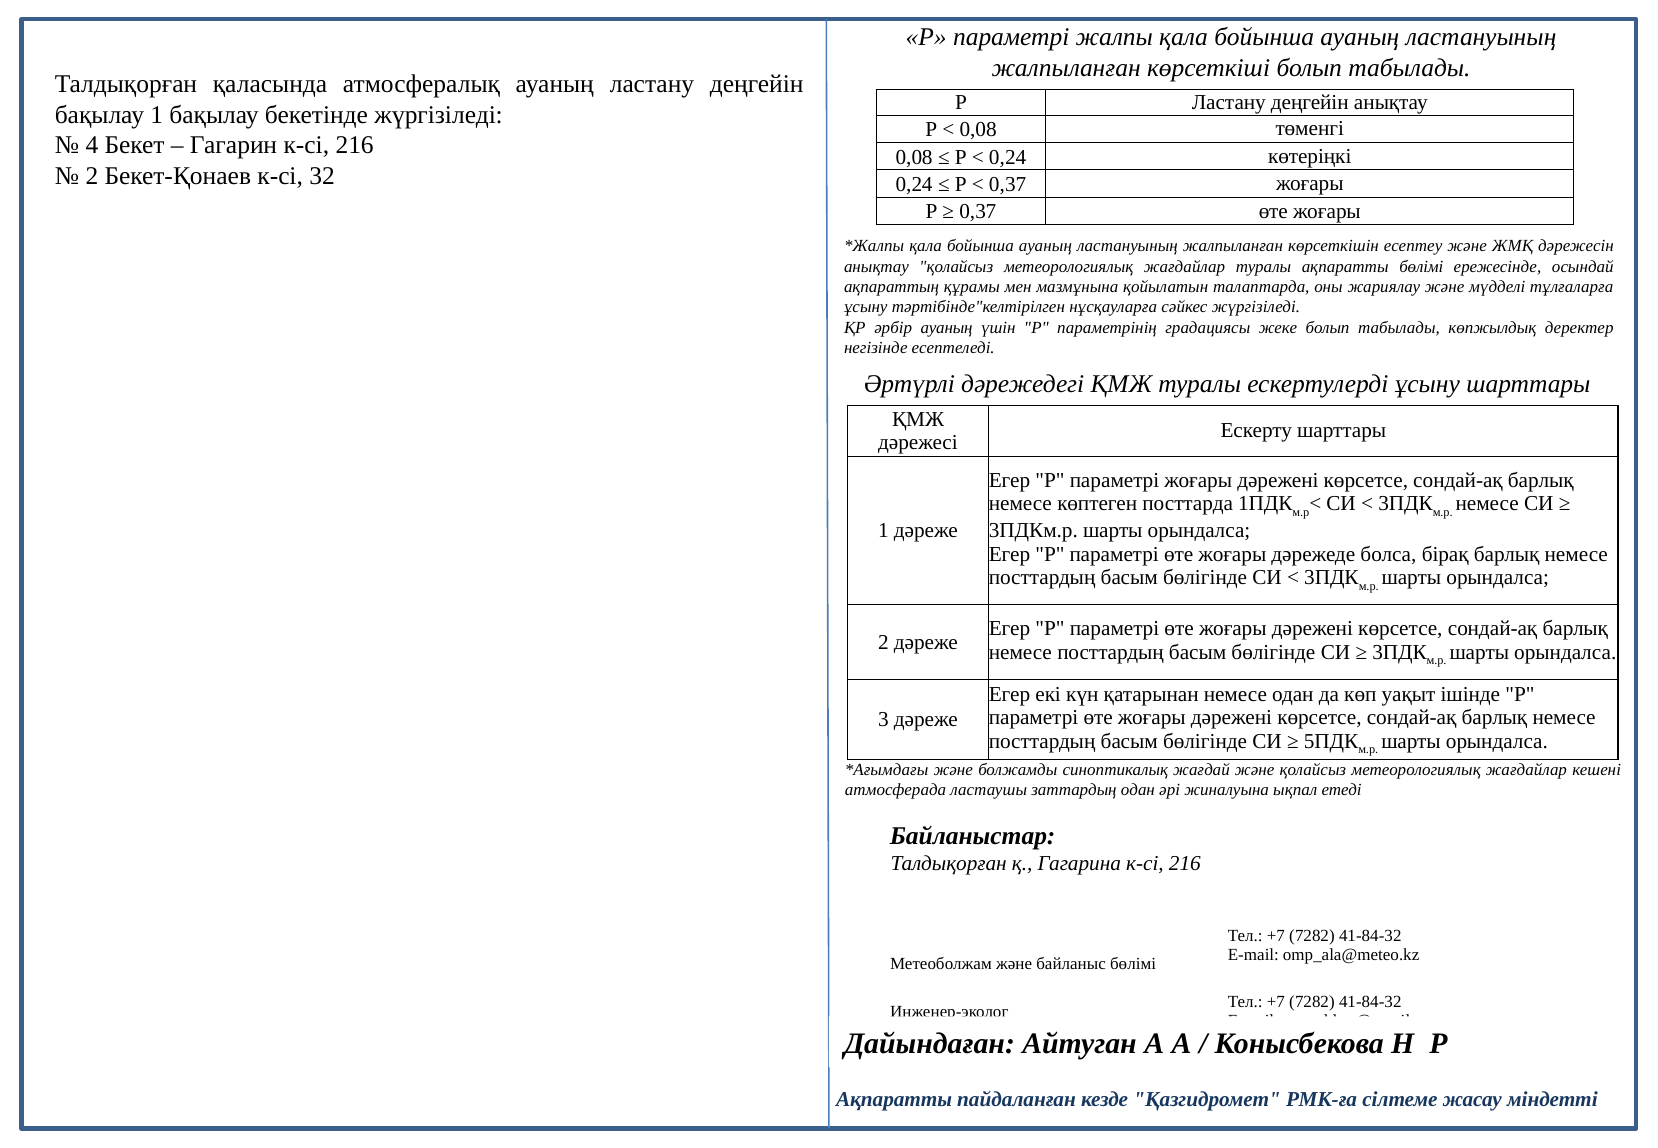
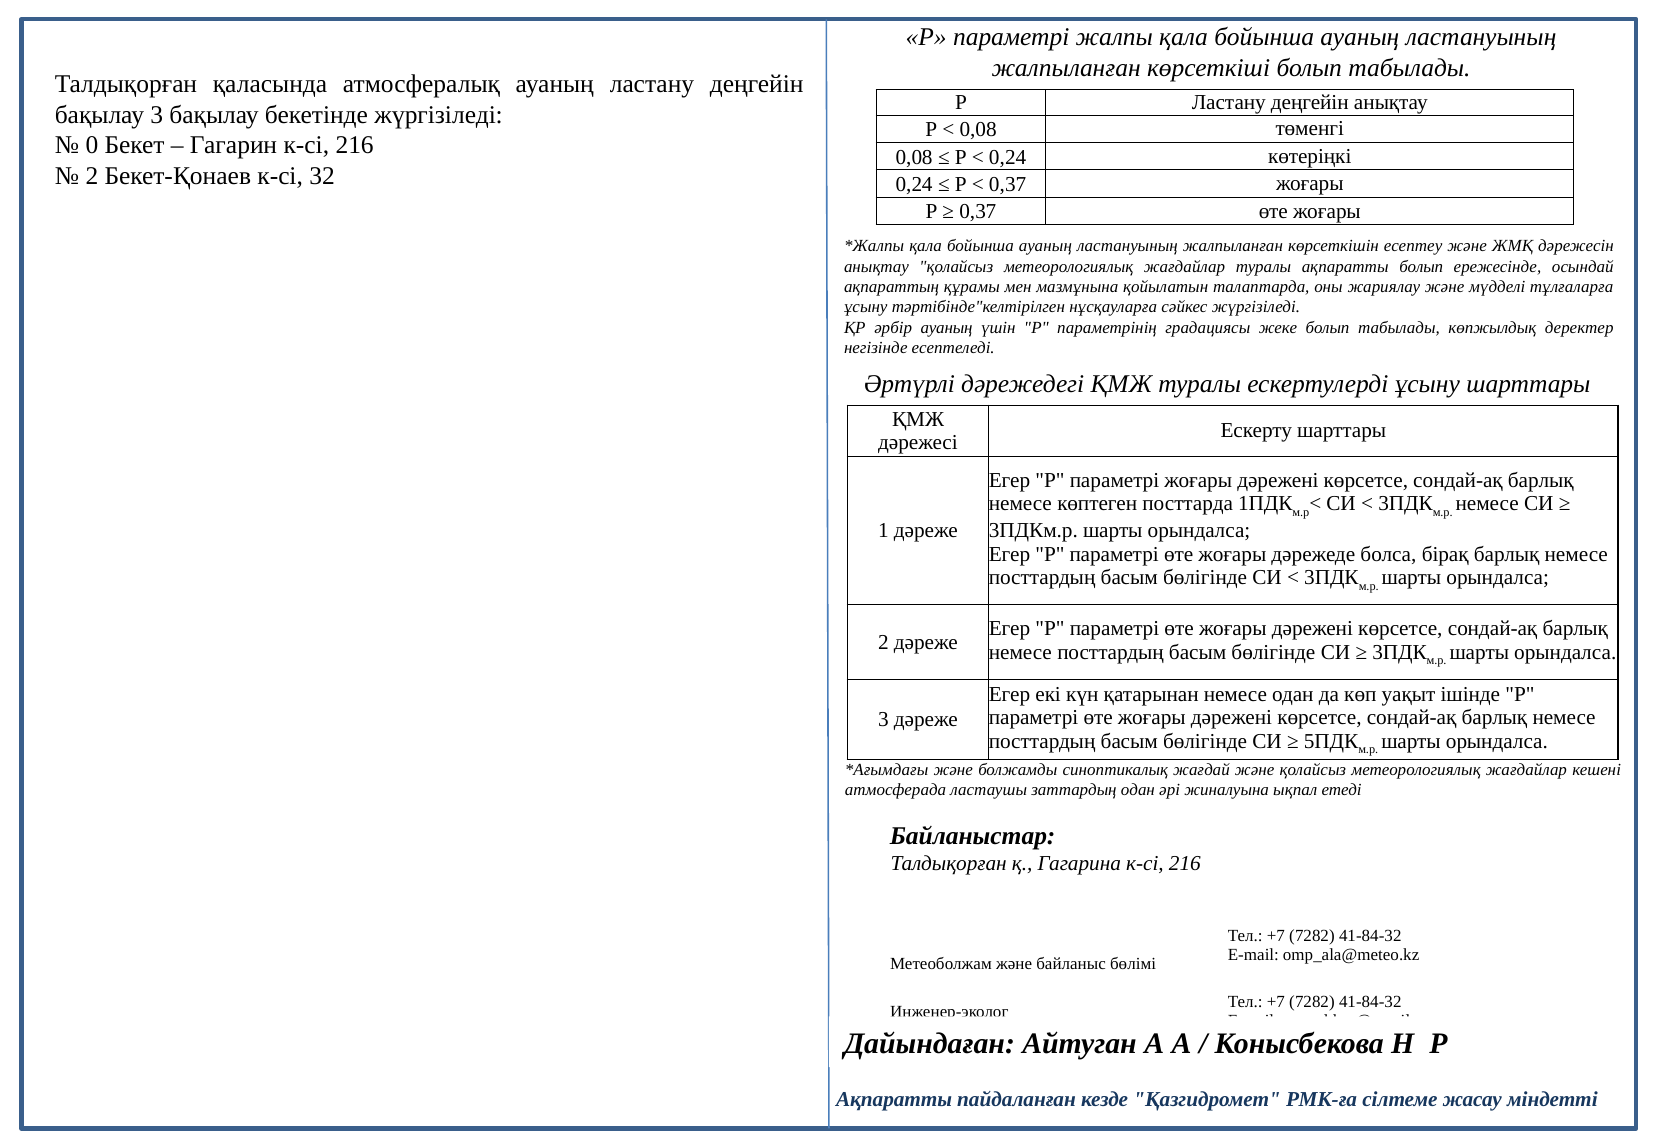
бақылау 1: 1 -> 3 (157, 115)
4: 4 -> 0 (92, 146)
ақпаратты бөлімі: бөлімі -> болып (1421, 266)
